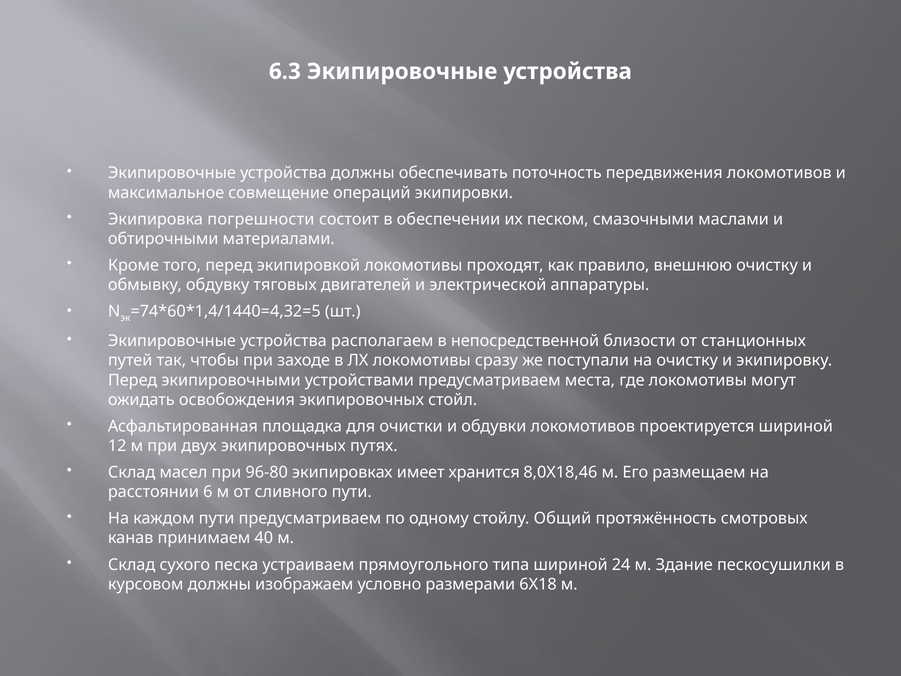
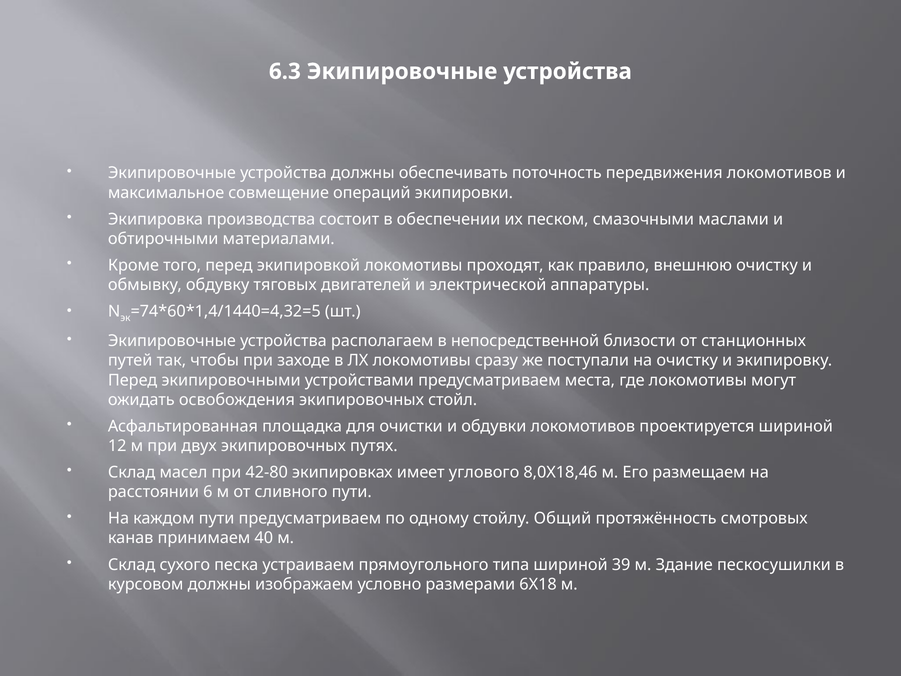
погрешности: погрешности -> производства (261, 219)
96-80: 96-80 -> 42-80 (267, 472)
хранится: хранится -> углового (484, 472)
24: 24 -> 39 (621, 564)
